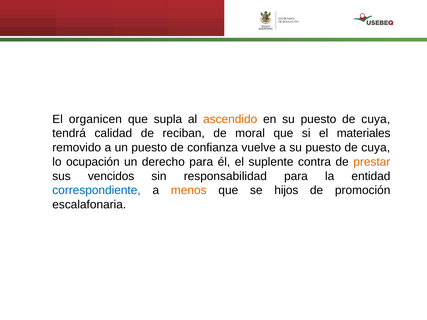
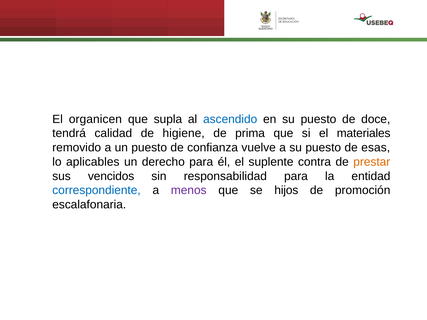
ascendido colour: orange -> blue (230, 119)
cuya: cuya -> doce (376, 119)
reciban: reciban -> higiene (184, 133)
moral: moral -> prima (250, 133)
cuya: cuya -> esas (376, 148)
ocupación: ocupación -> aplicables (93, 162)
menos colour: orange -> purple (189, 191)
